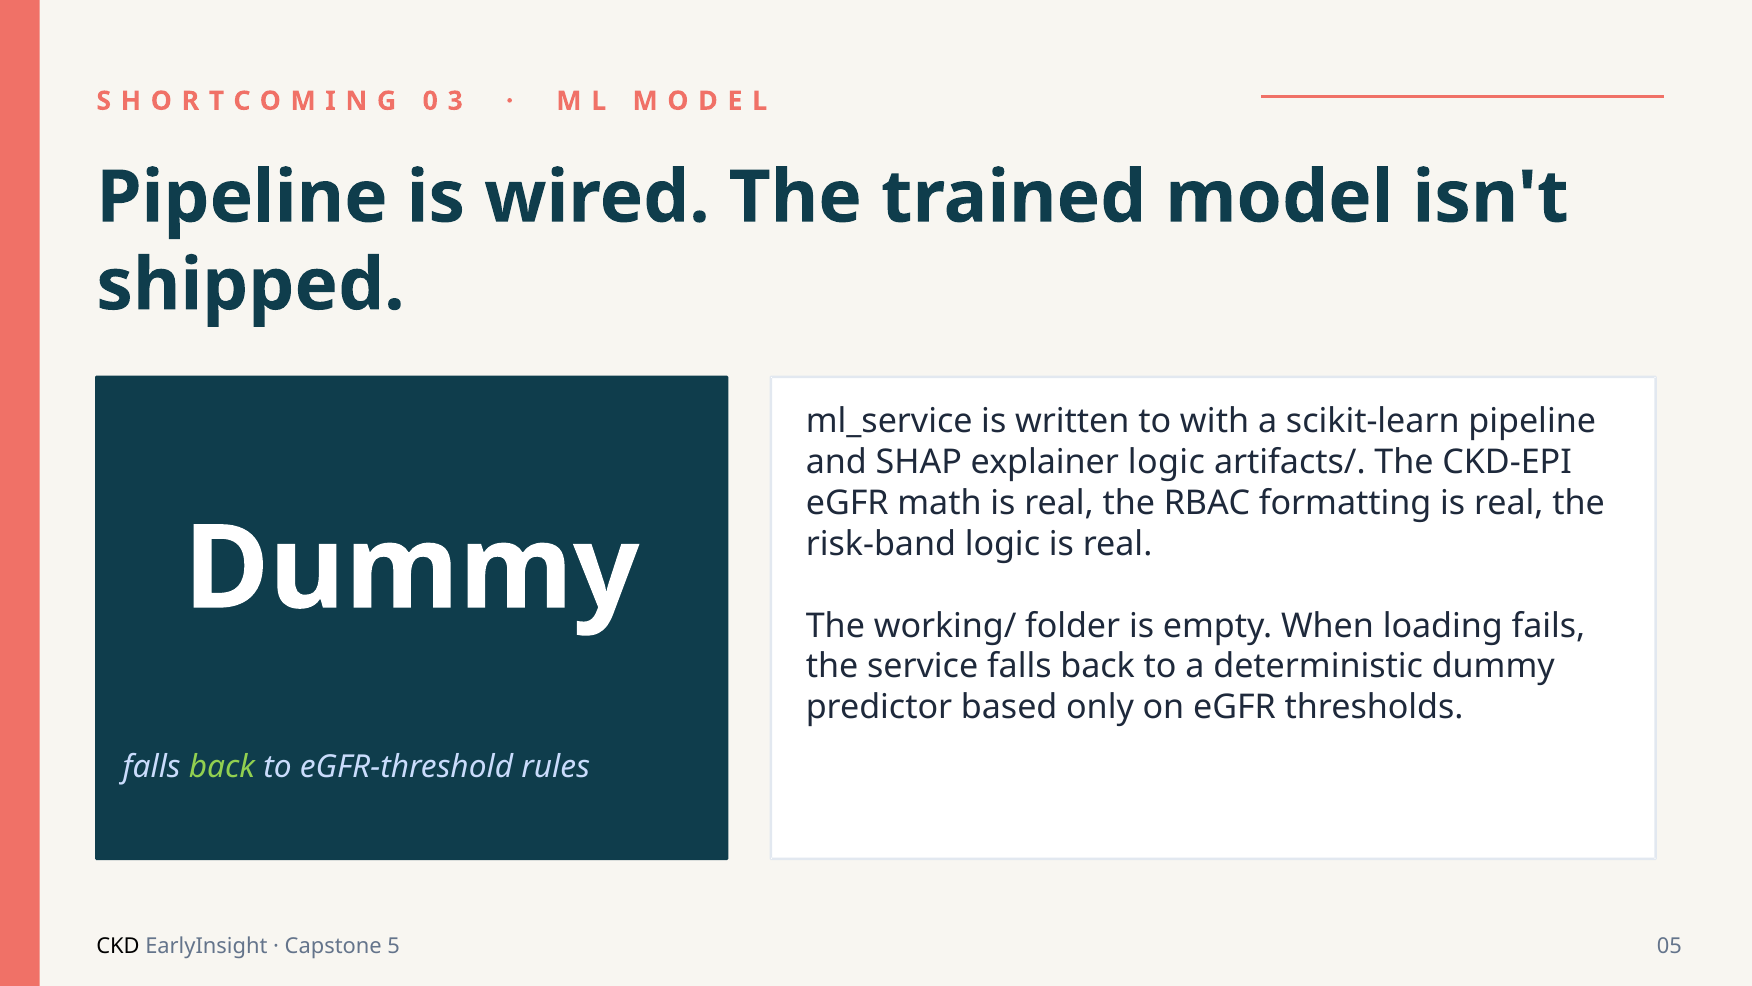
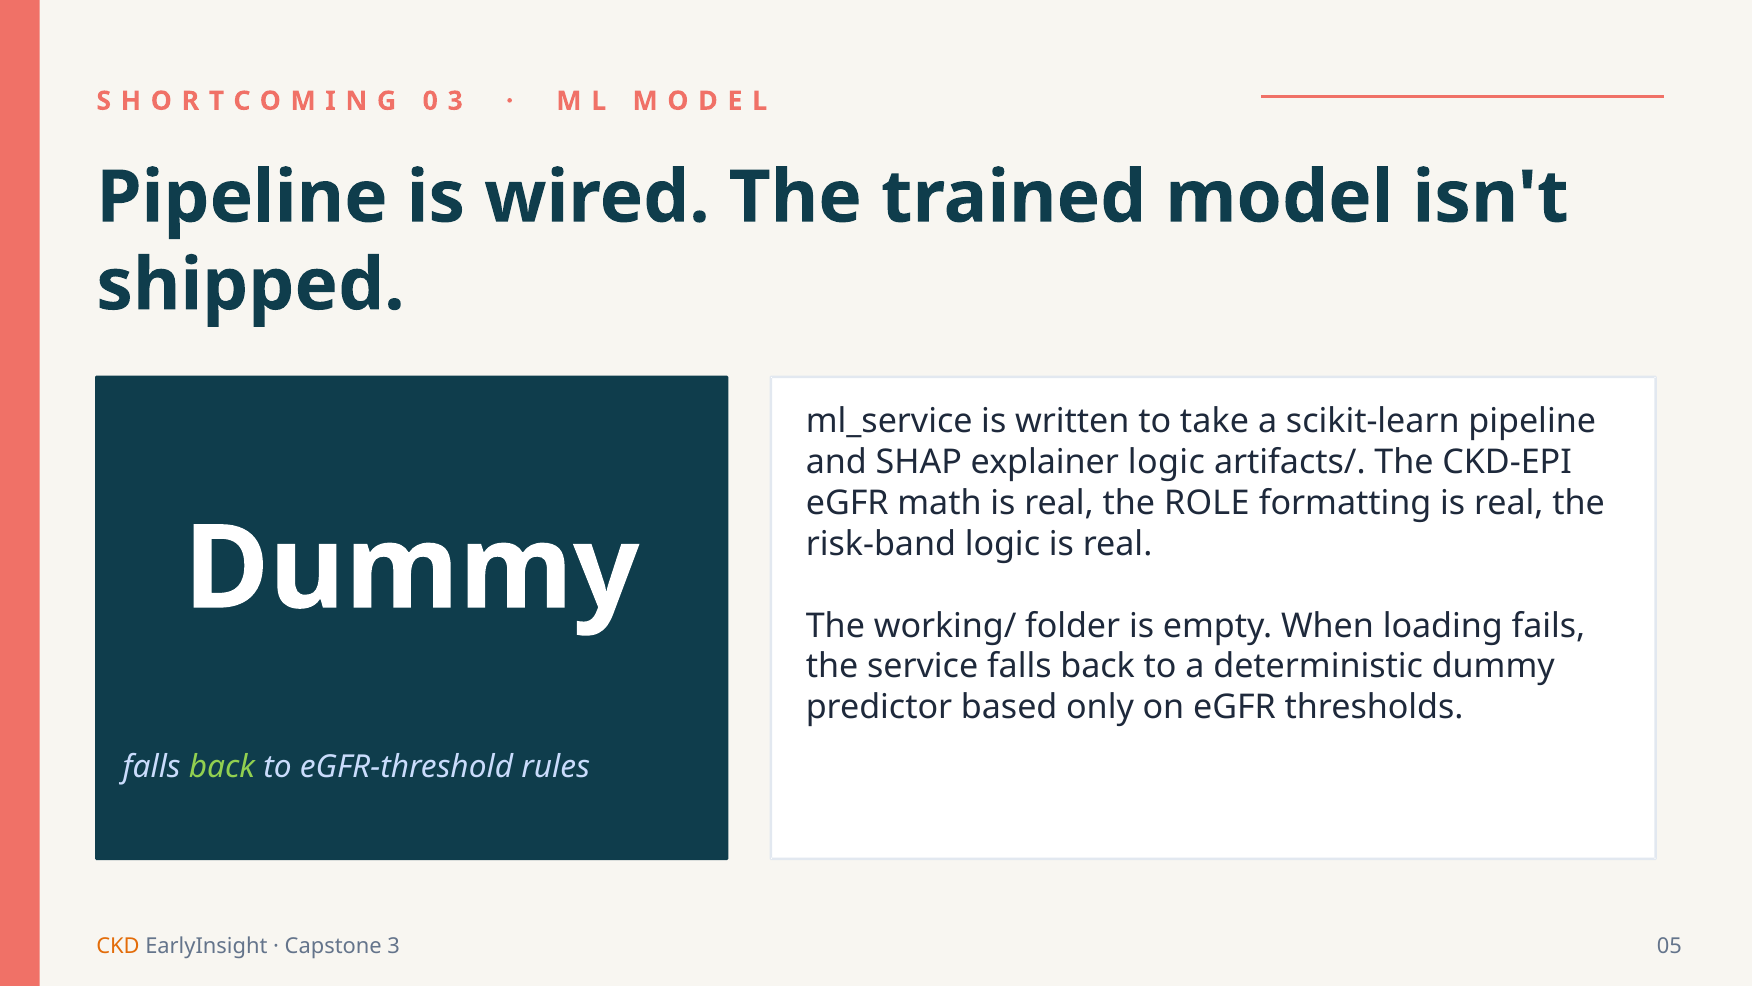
with: with -> take (1215, 421)
RBAC: RBAC -> ROLE (1207, 503)
CKD colour: black -> orange (118, 946)
Capstone 5: 5 -> 3 (394, 946)
